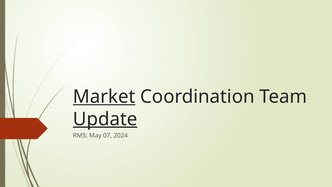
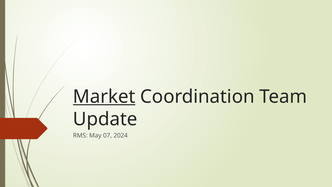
Update underline: present -> none (105, 119)
